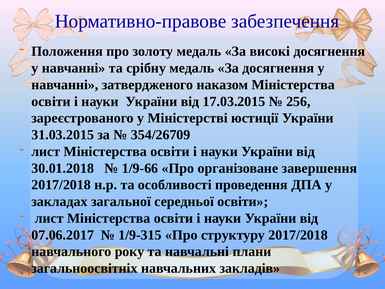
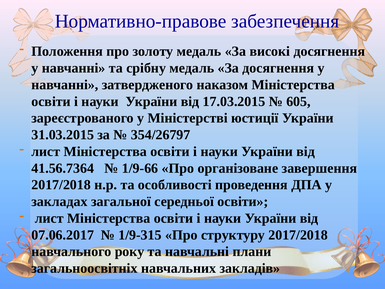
256: 256 -> 605 (298, 101)
354/26709: 354/26709 -> 354/26797 (161, 135)
30.01.2018: 30.01.2018 -> 41.56.7364 (63, 168)
